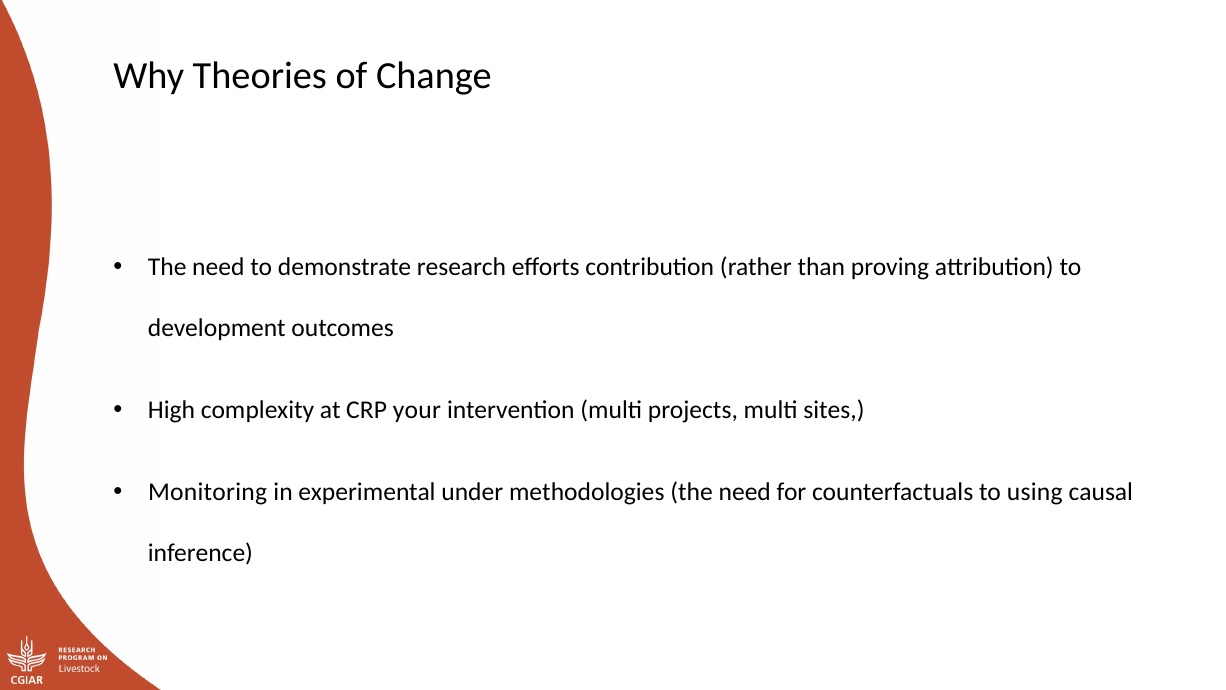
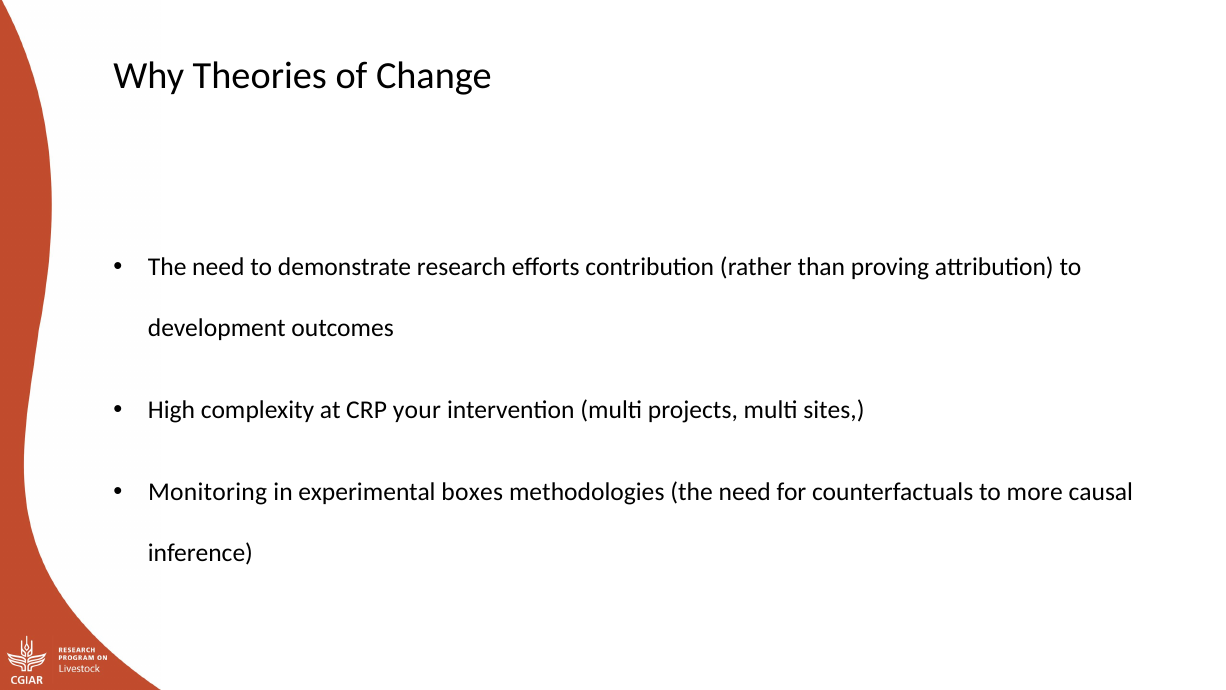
under: under -> boxes (472, 492)
using: using -> more (1035, 492)
